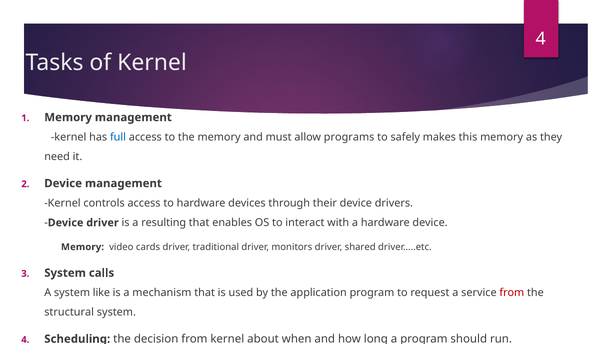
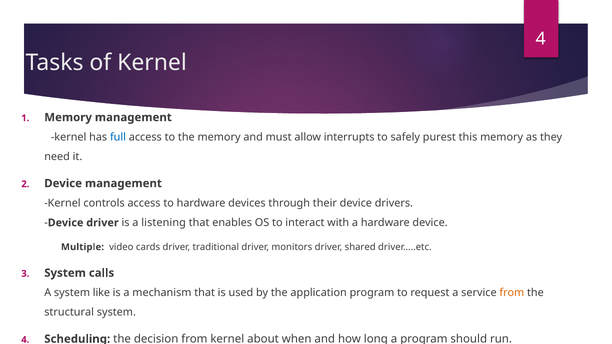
programs: programs -> interrupts (349, 137)
makes: makes -> purest (439, 137)
resulting: resulting -> listening (164, 223)
Memory: Memory -> Multiple (82, 247)
from colour: red -> orange (512, 293)
